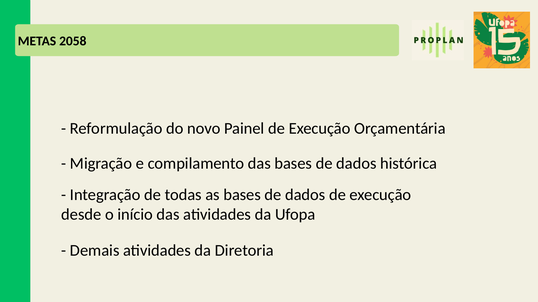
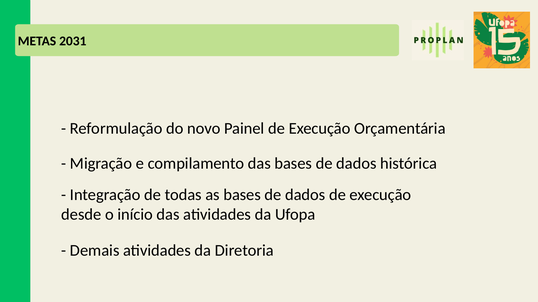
2058: 2058 -> 2031 (73, 41)
